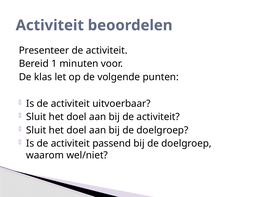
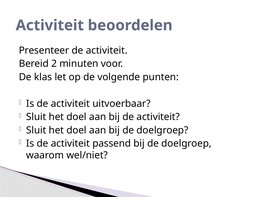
1: 1 -> 2 (54, 64)
